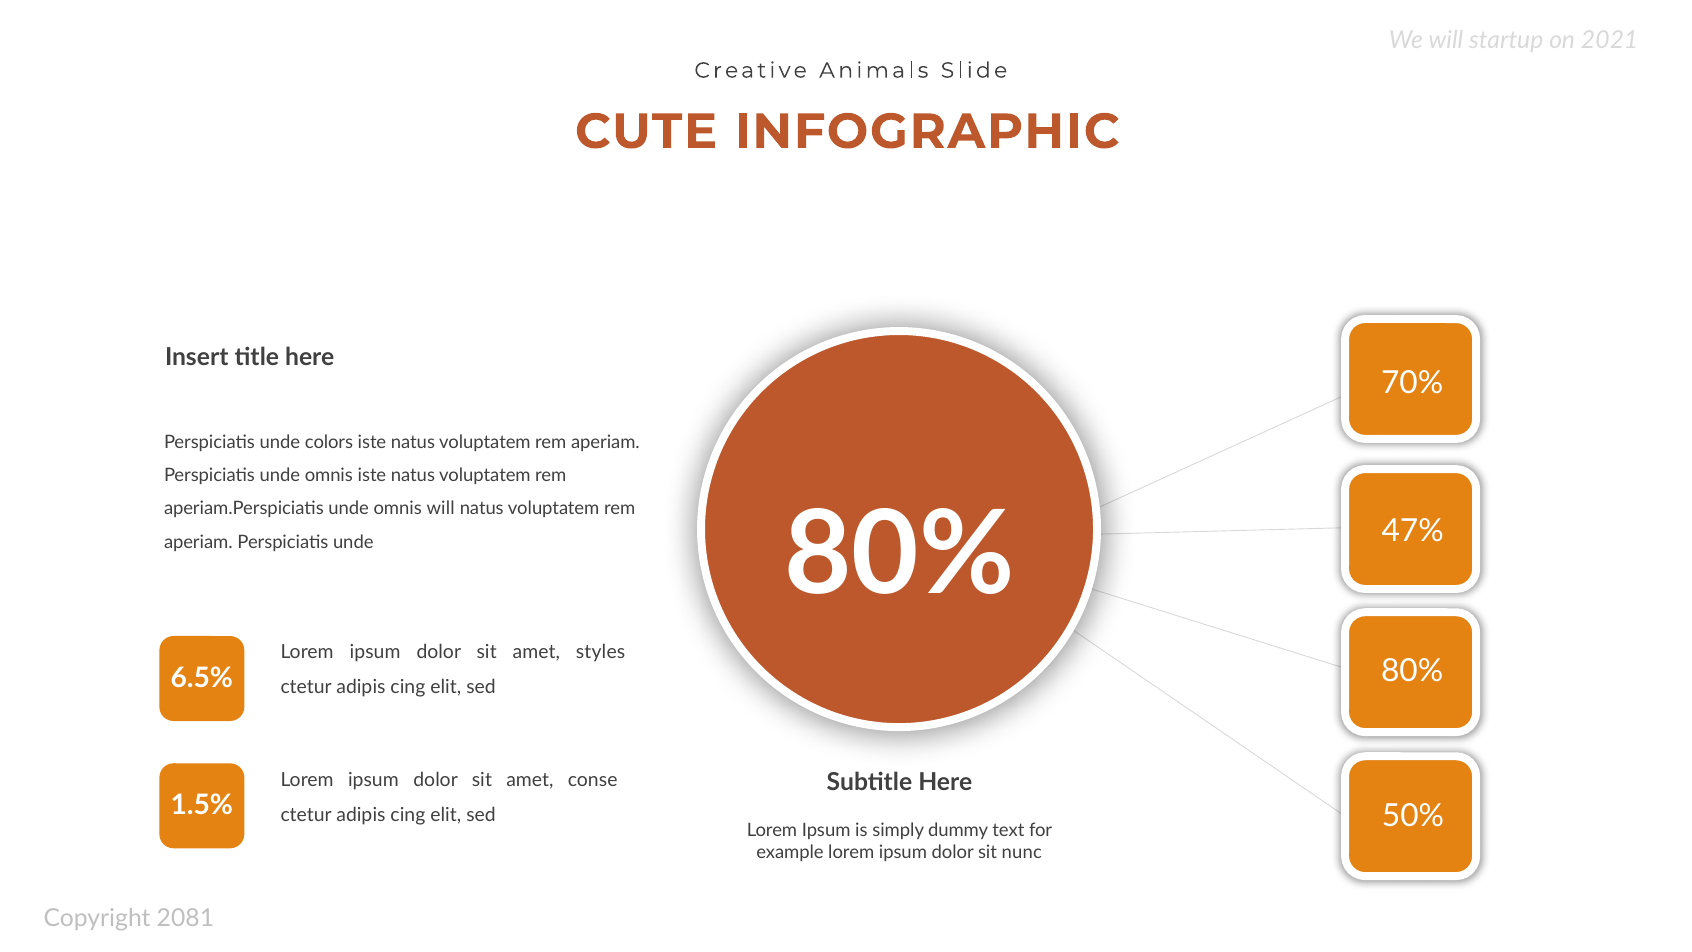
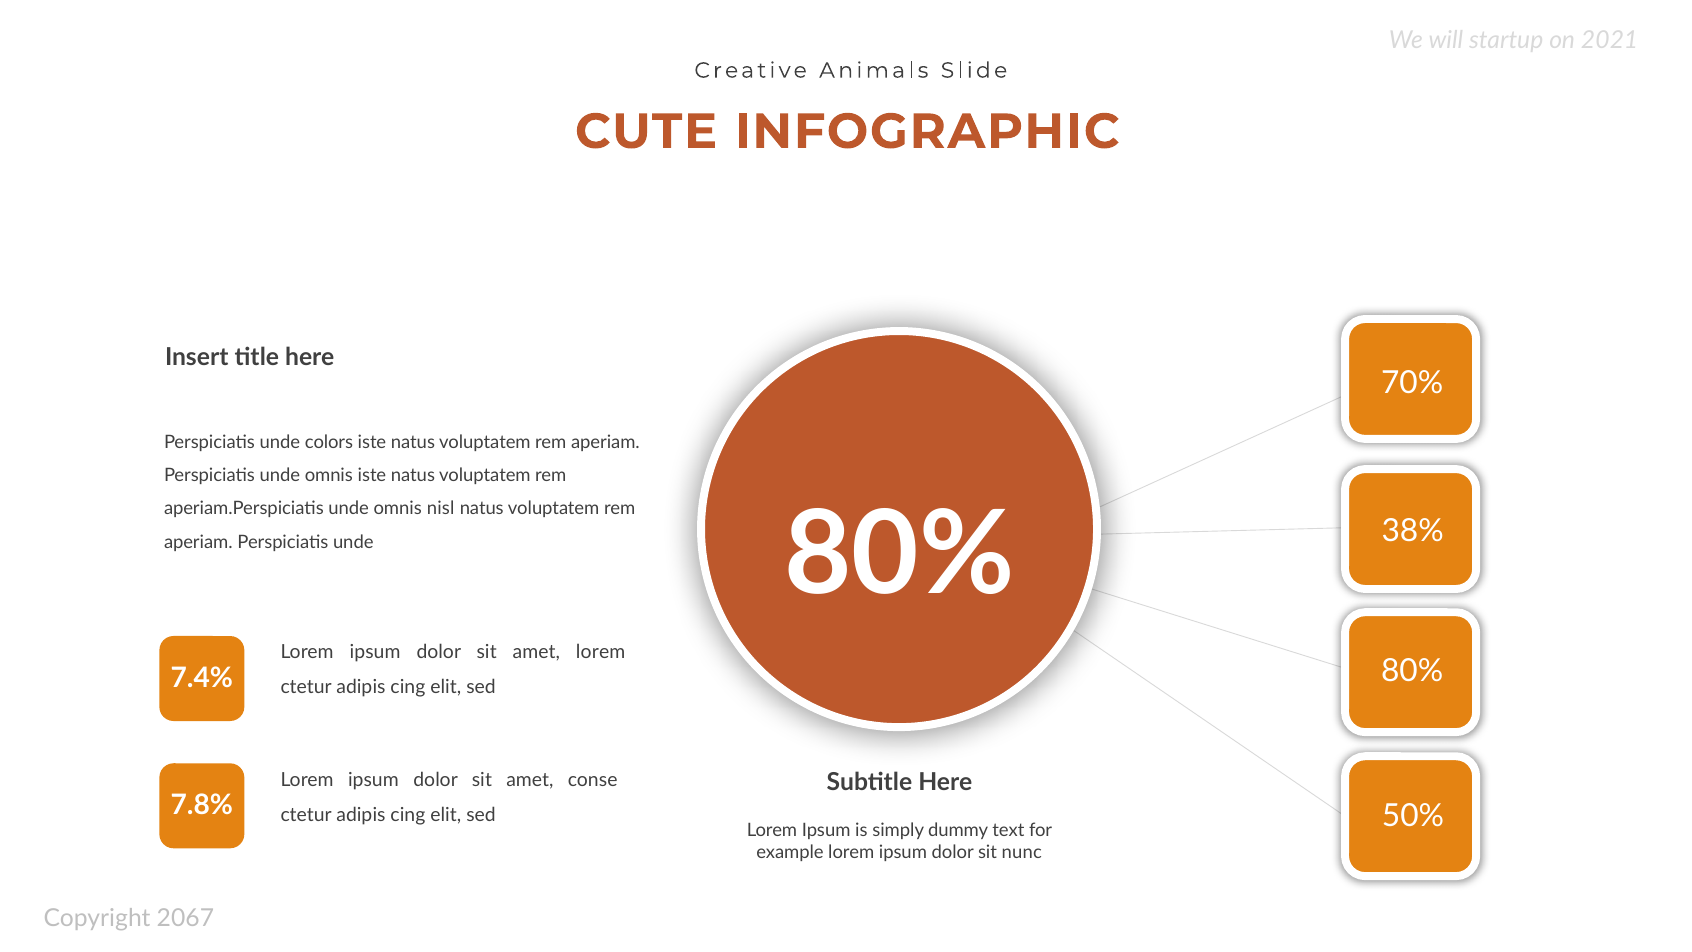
omnis will: will -> nisl (441, 509)
47%: 47% -> 38% (1413, 531)
amet styles: styles -> lorem (601, 652)
6.5%: 6.5% -> 7.4% (202, 678)
1.5%: 1.5% -> 7.8% (202, 805)
2081: 2081 -> 2067 (185, 918)
